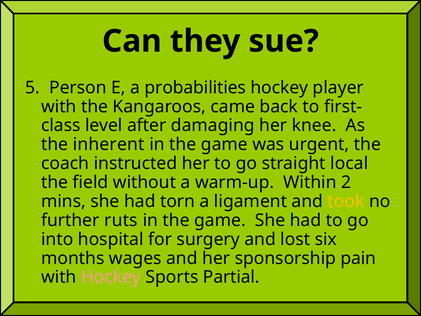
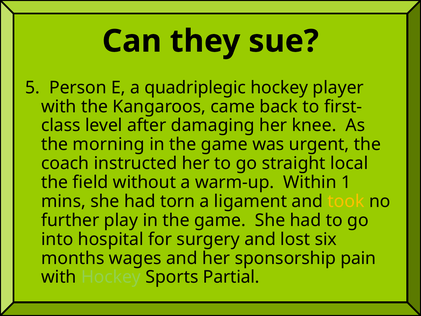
probabilities: probabilities -> quadriplegic (195, 88)
inherent: inherent -> morning (109, 144)
2: 2 -> 1 (346, 182)
ruts: ruts -> play (121, 220)
Hockey colour: pink -> light green (111, 277)
